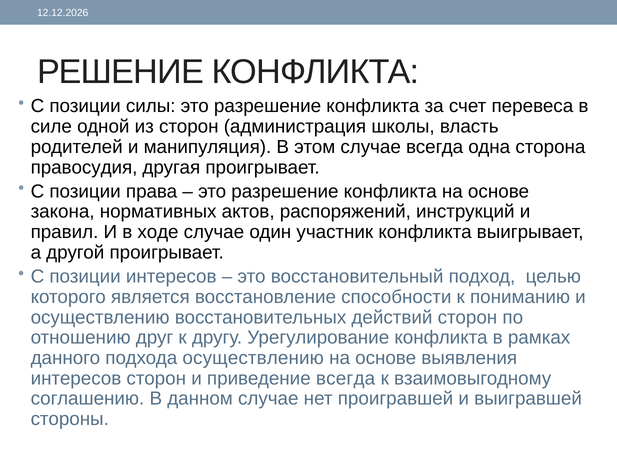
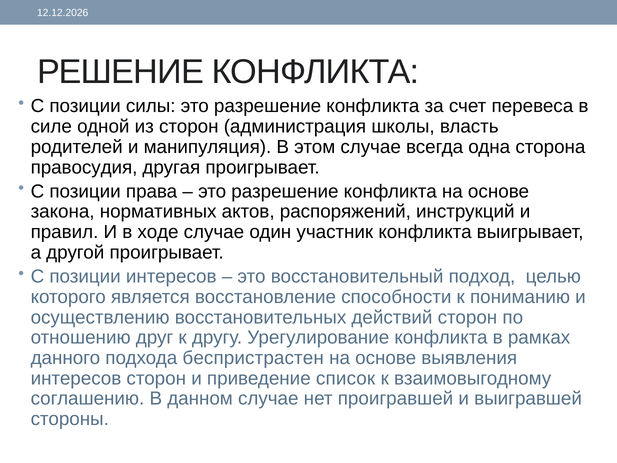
подхода осуществлению: осуществлению -> беспристрастен (253, 358)
приведение всегда: всегда -> список (346, 378)
